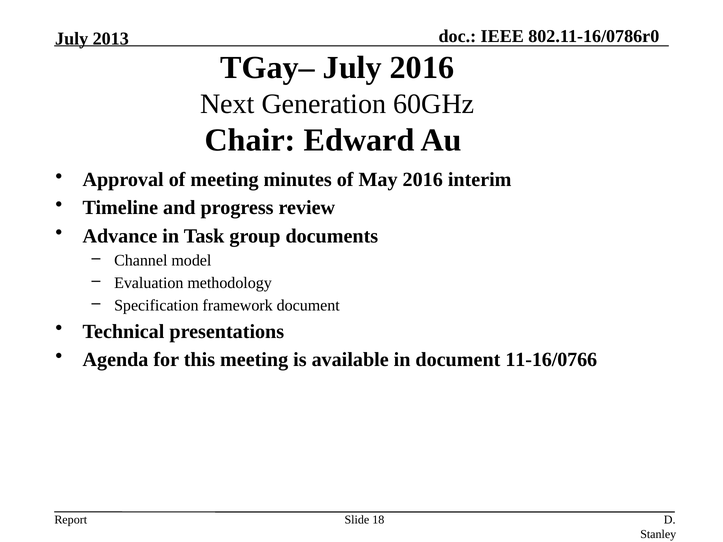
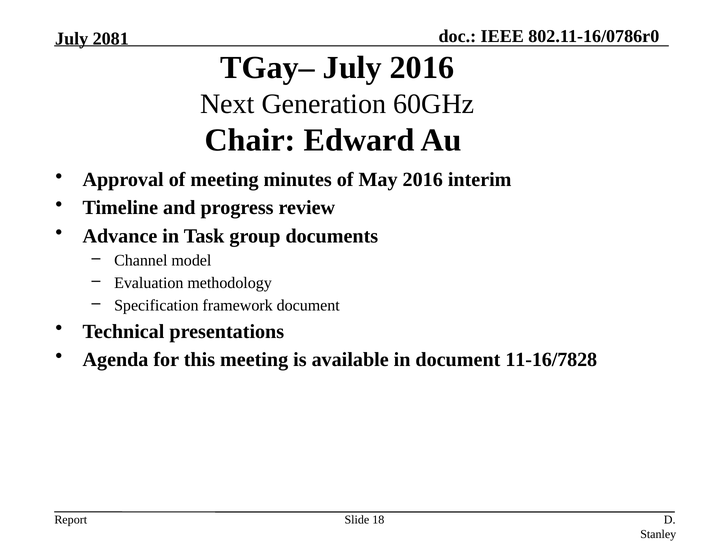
2013: 2013 -> 2081 (111, 39)
11-16/0766: 11-16/0766 -> 11-16/7828 (551, 360)
